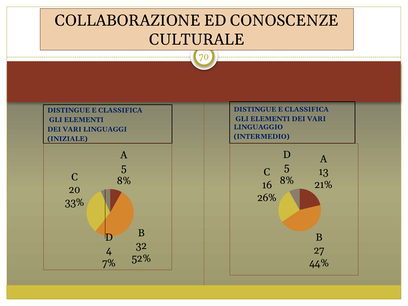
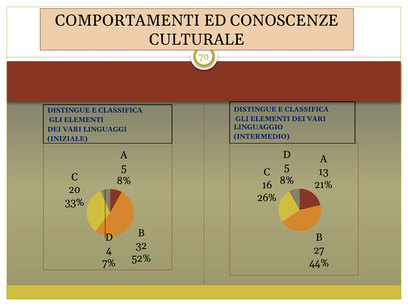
COLLABORAZIONE: COLLABORAZIONE -> COMPORTAMENTI (128, 21)
